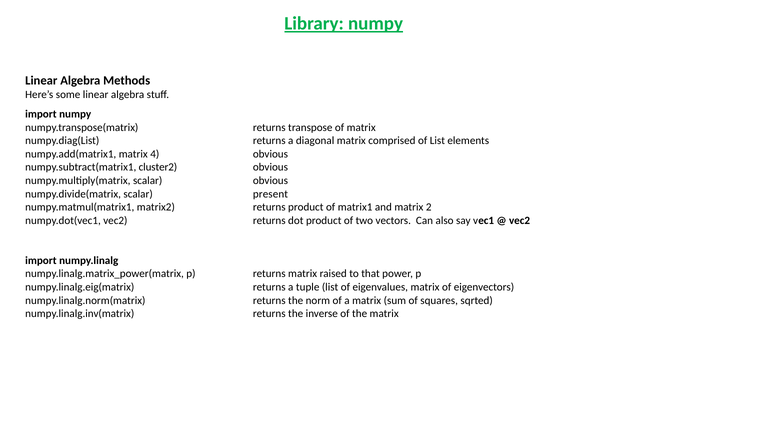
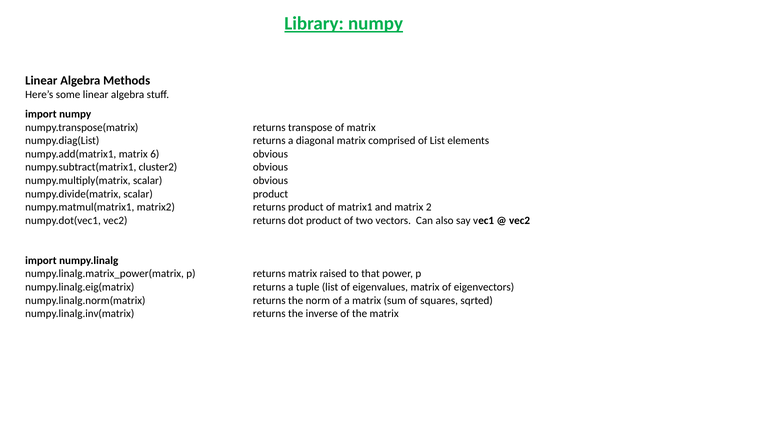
4: 4 -> 6 (155, 154)
scalar present: present -> product (271, 194)
